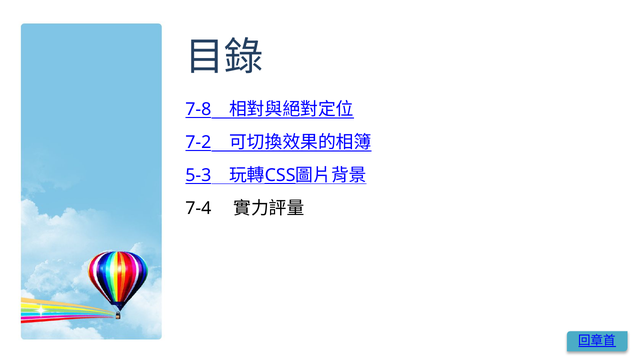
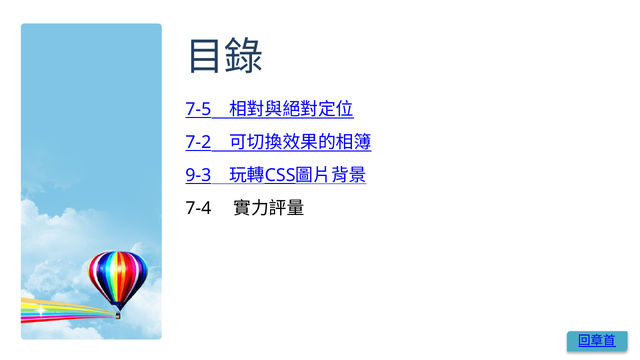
7-8: 7-8 -> 7-5 (198, 109)
5-3: 5-3 -> 9-3 (198, 175)
